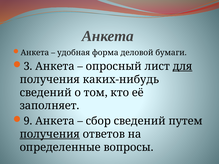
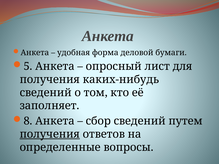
3: 3 -> 5 (28, 66)
для underline: present -> none (183, 66)
9: 9 -> 8 (28, 121)
